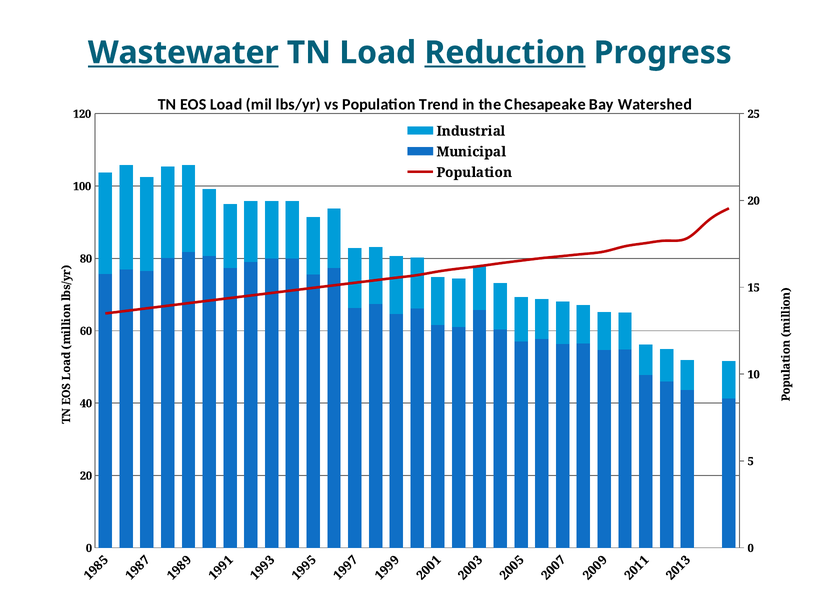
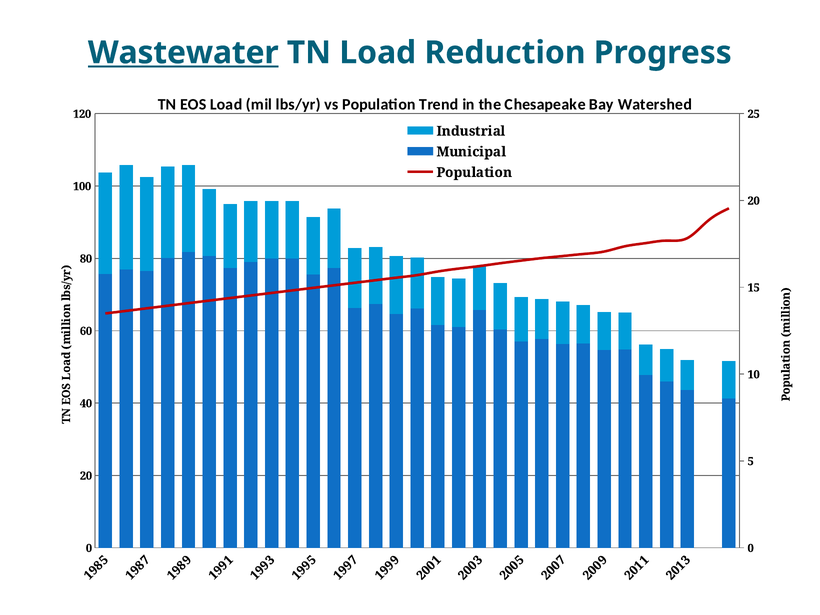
Reduction underline: present -> none (505, 53)
